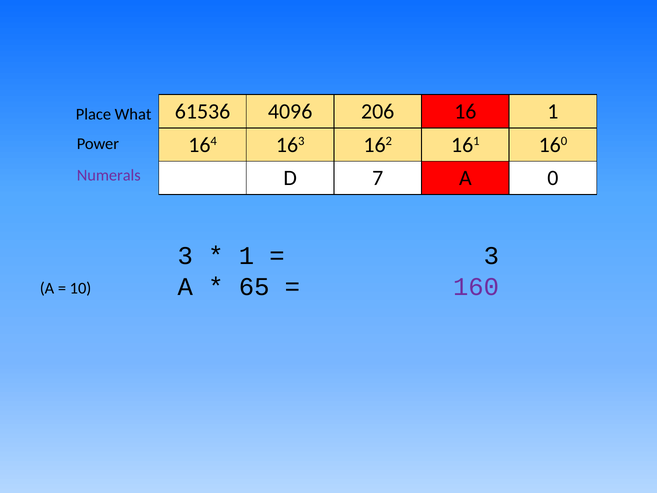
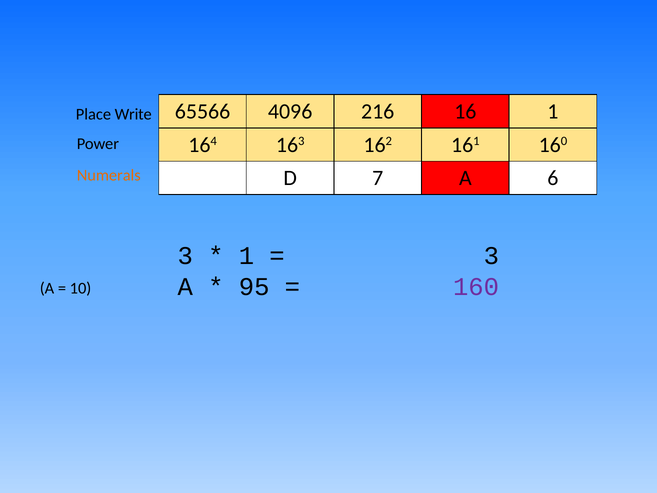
61536: 61536 -> 65566 (203, 111)
206: 206 -> 216 (378, 111)
What: What -> Write (133, 114)
Numerals colour: purple -> orange (109, 175)
0: 0 -> 6 (553, 178)
65: 65 -> 95 (254, 286)
